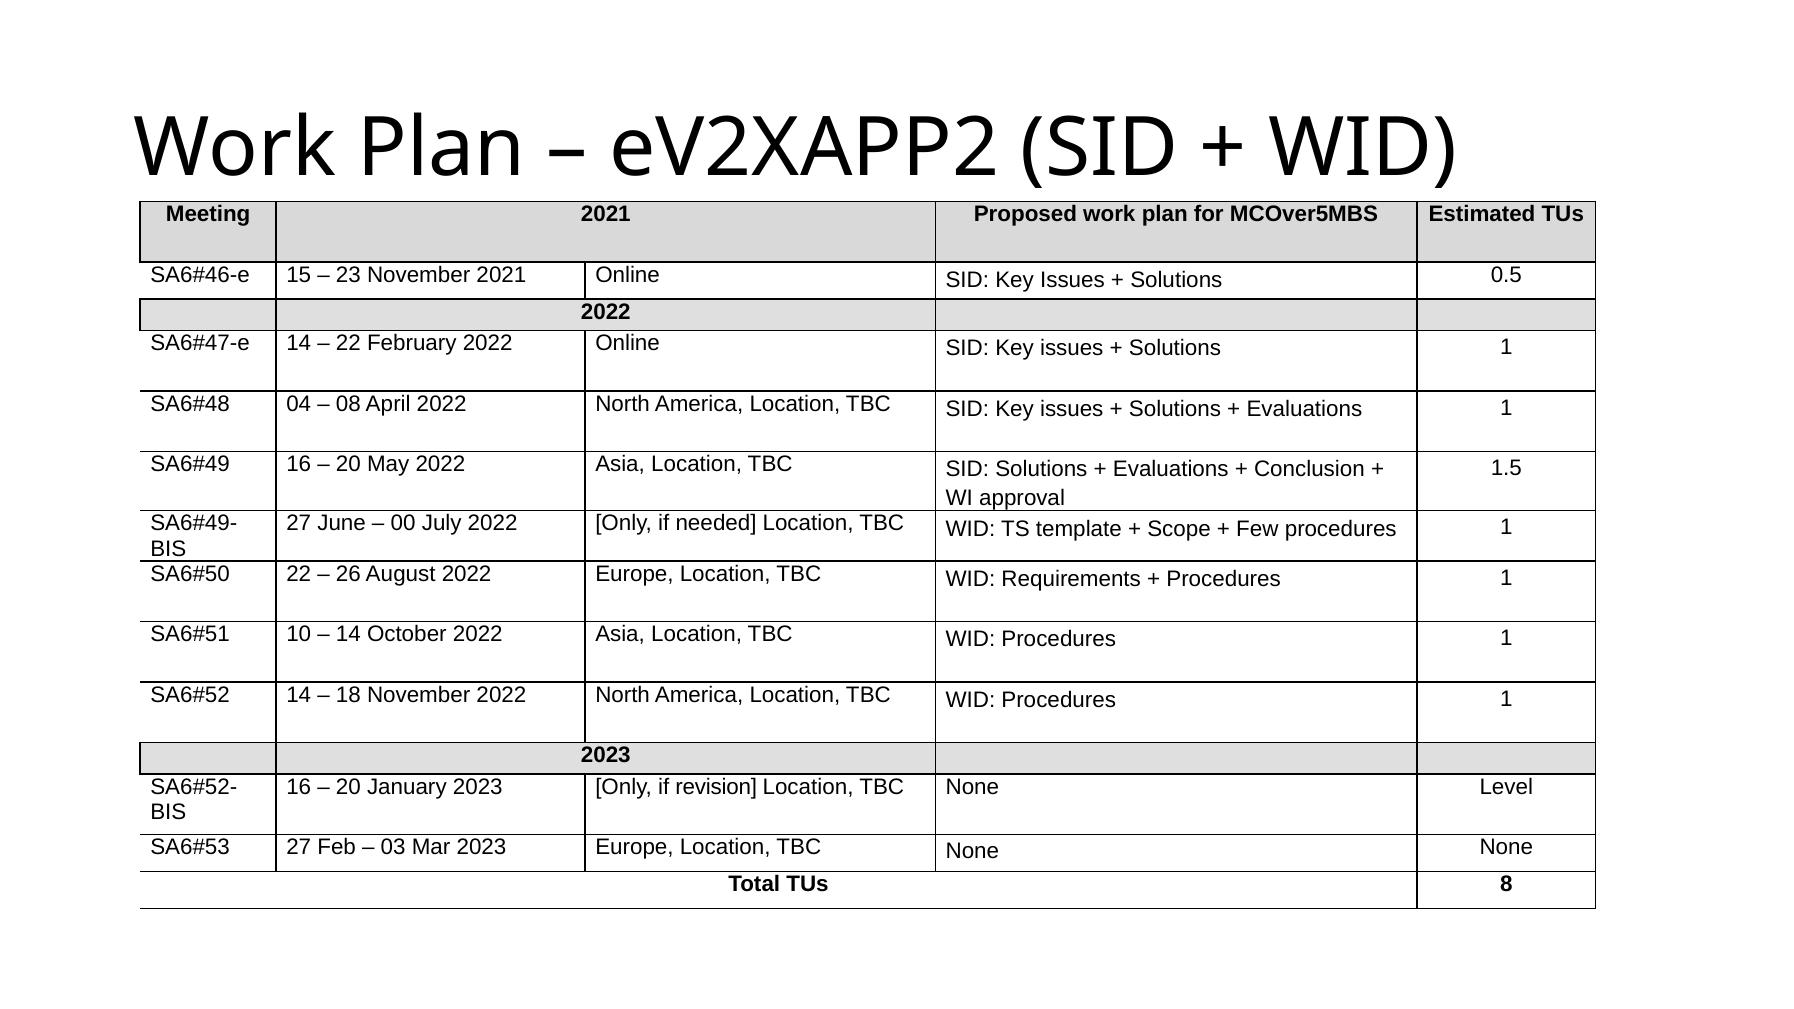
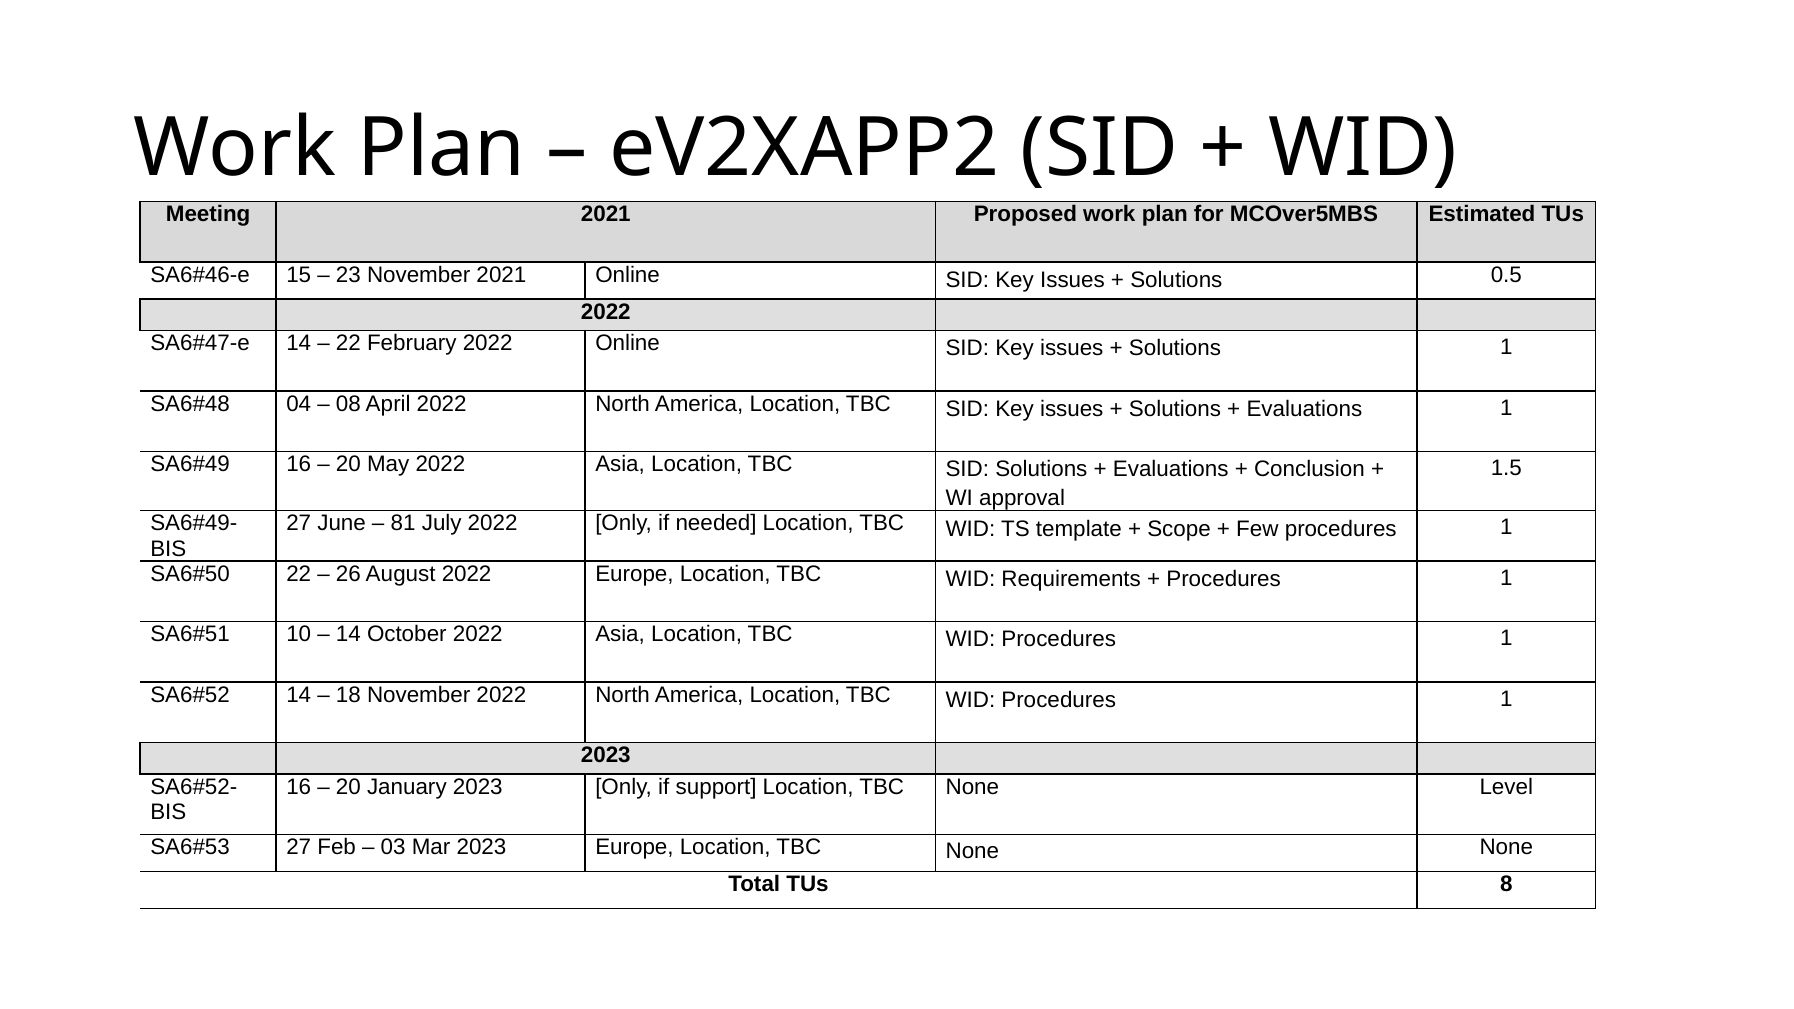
00: 00 -> 81 (403, 524)
revision: revision -> support (716, 787)
